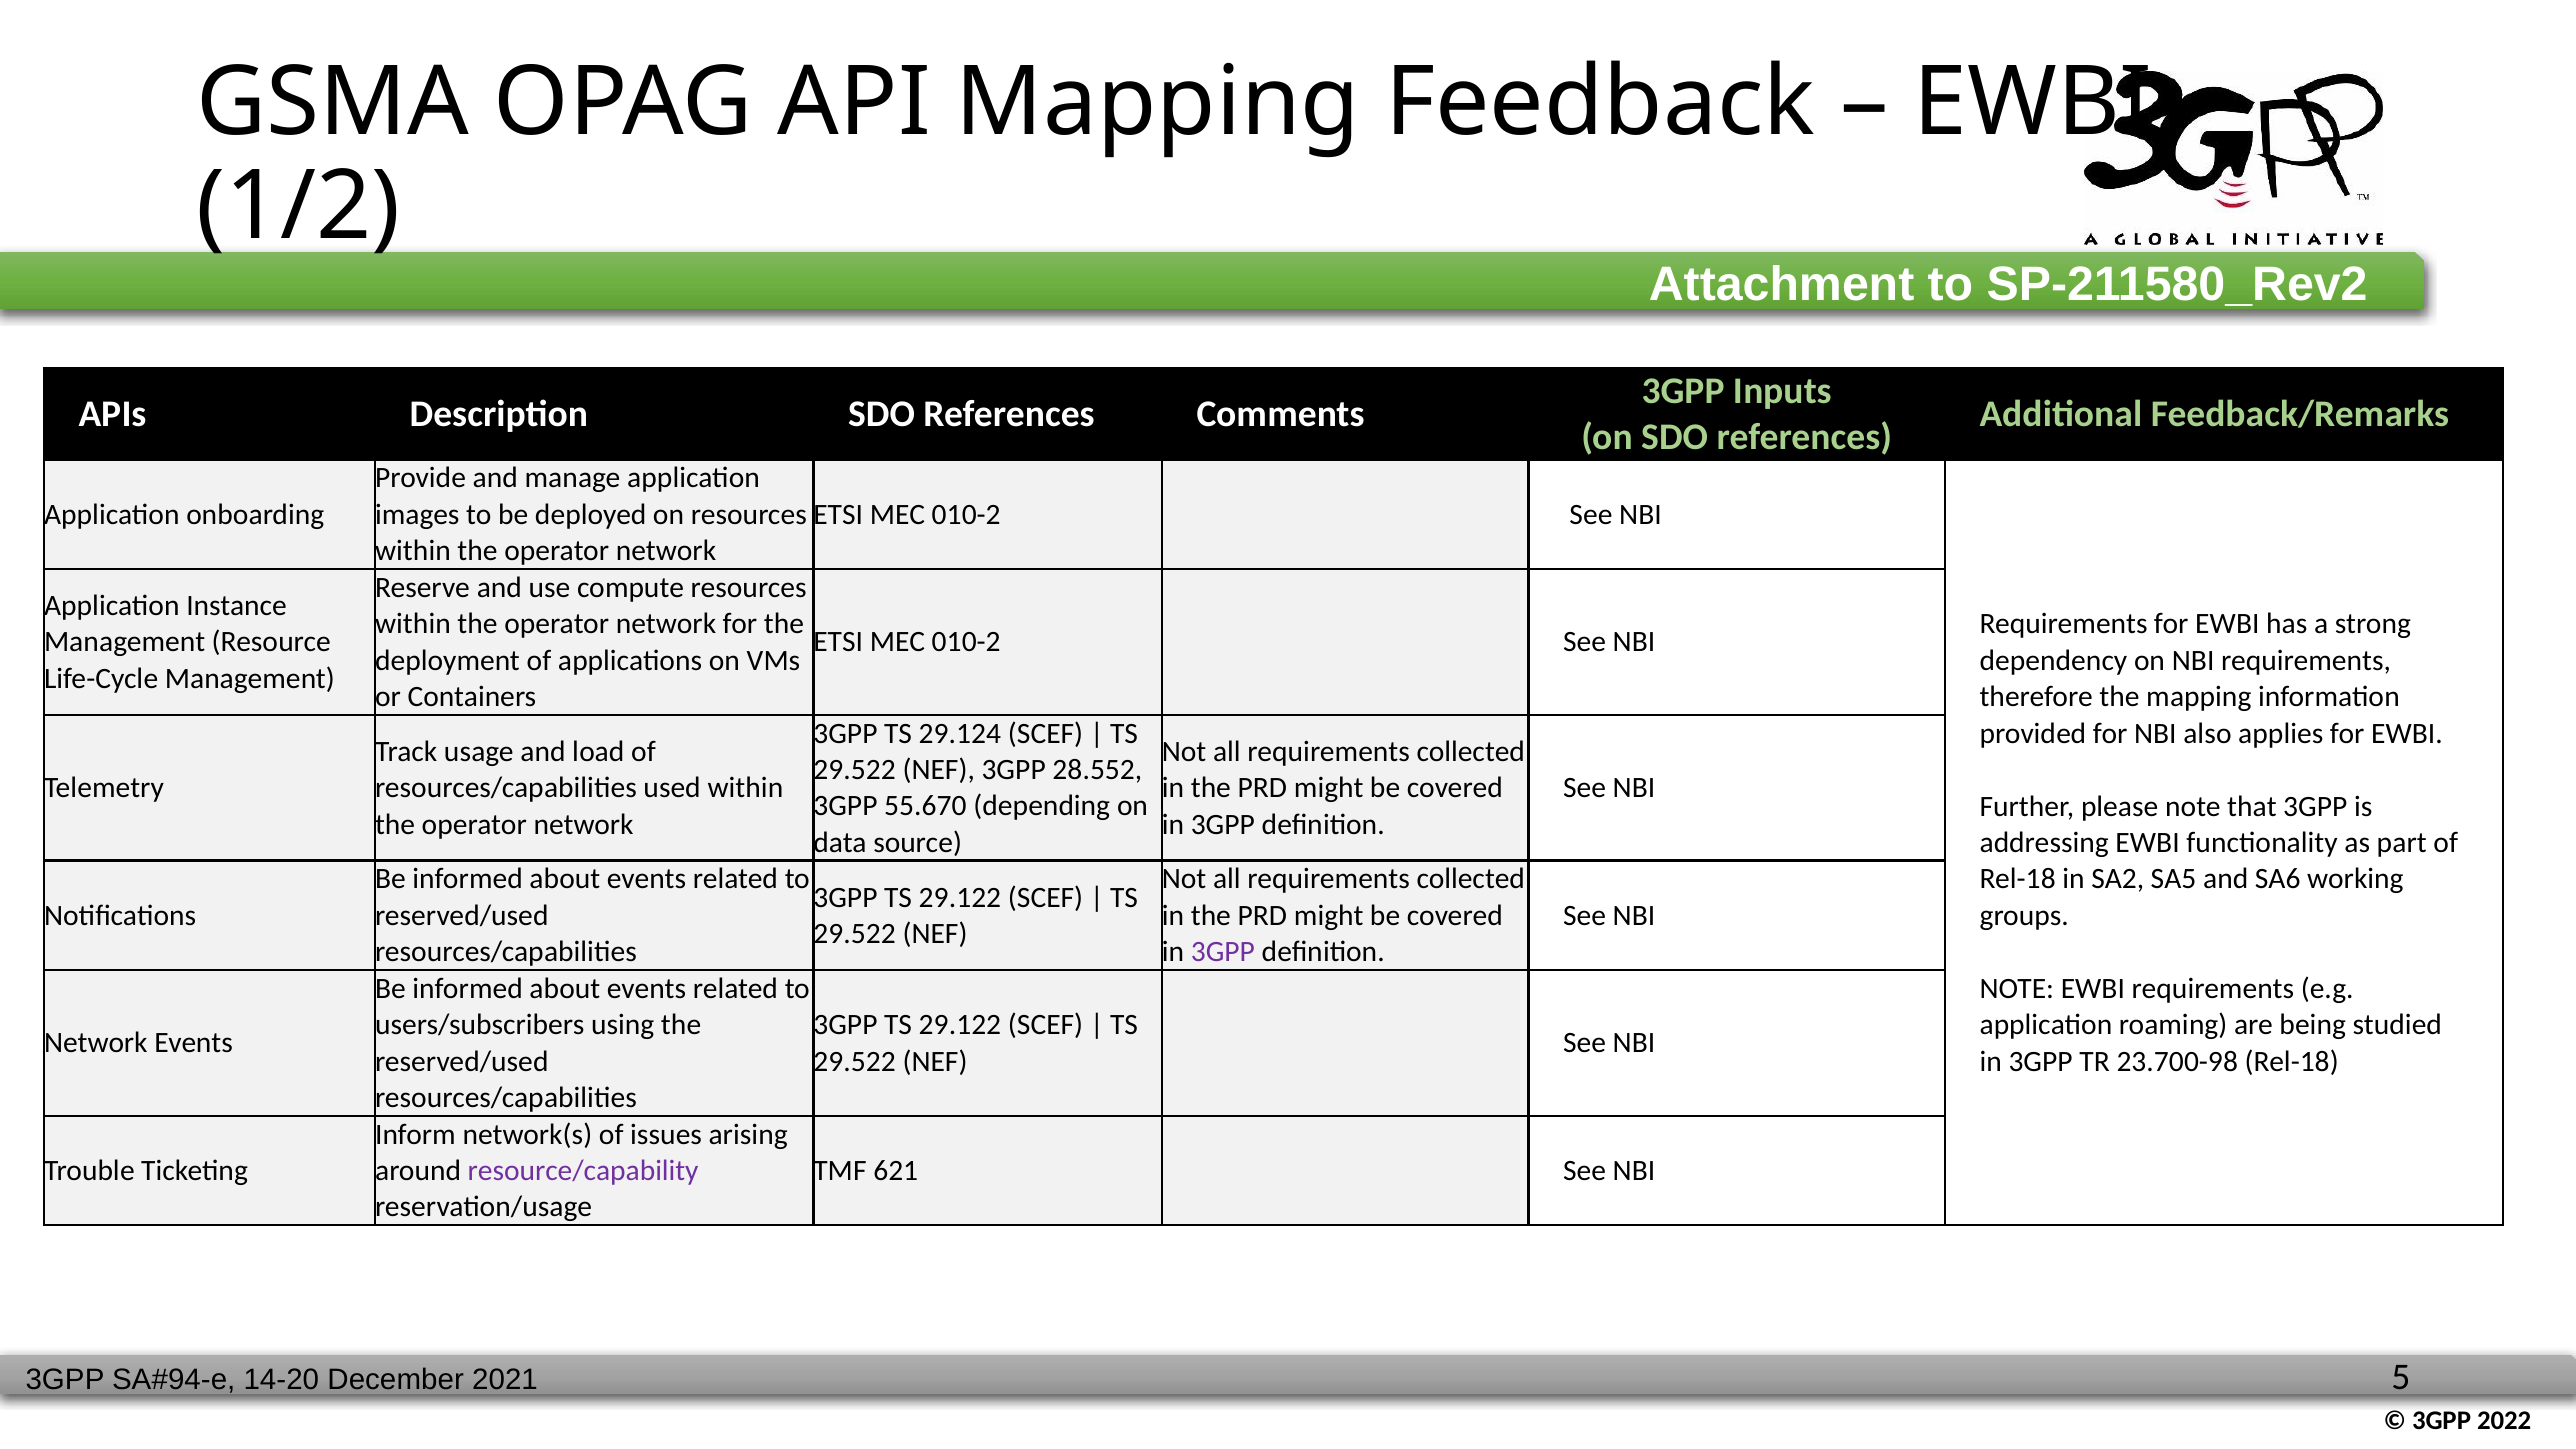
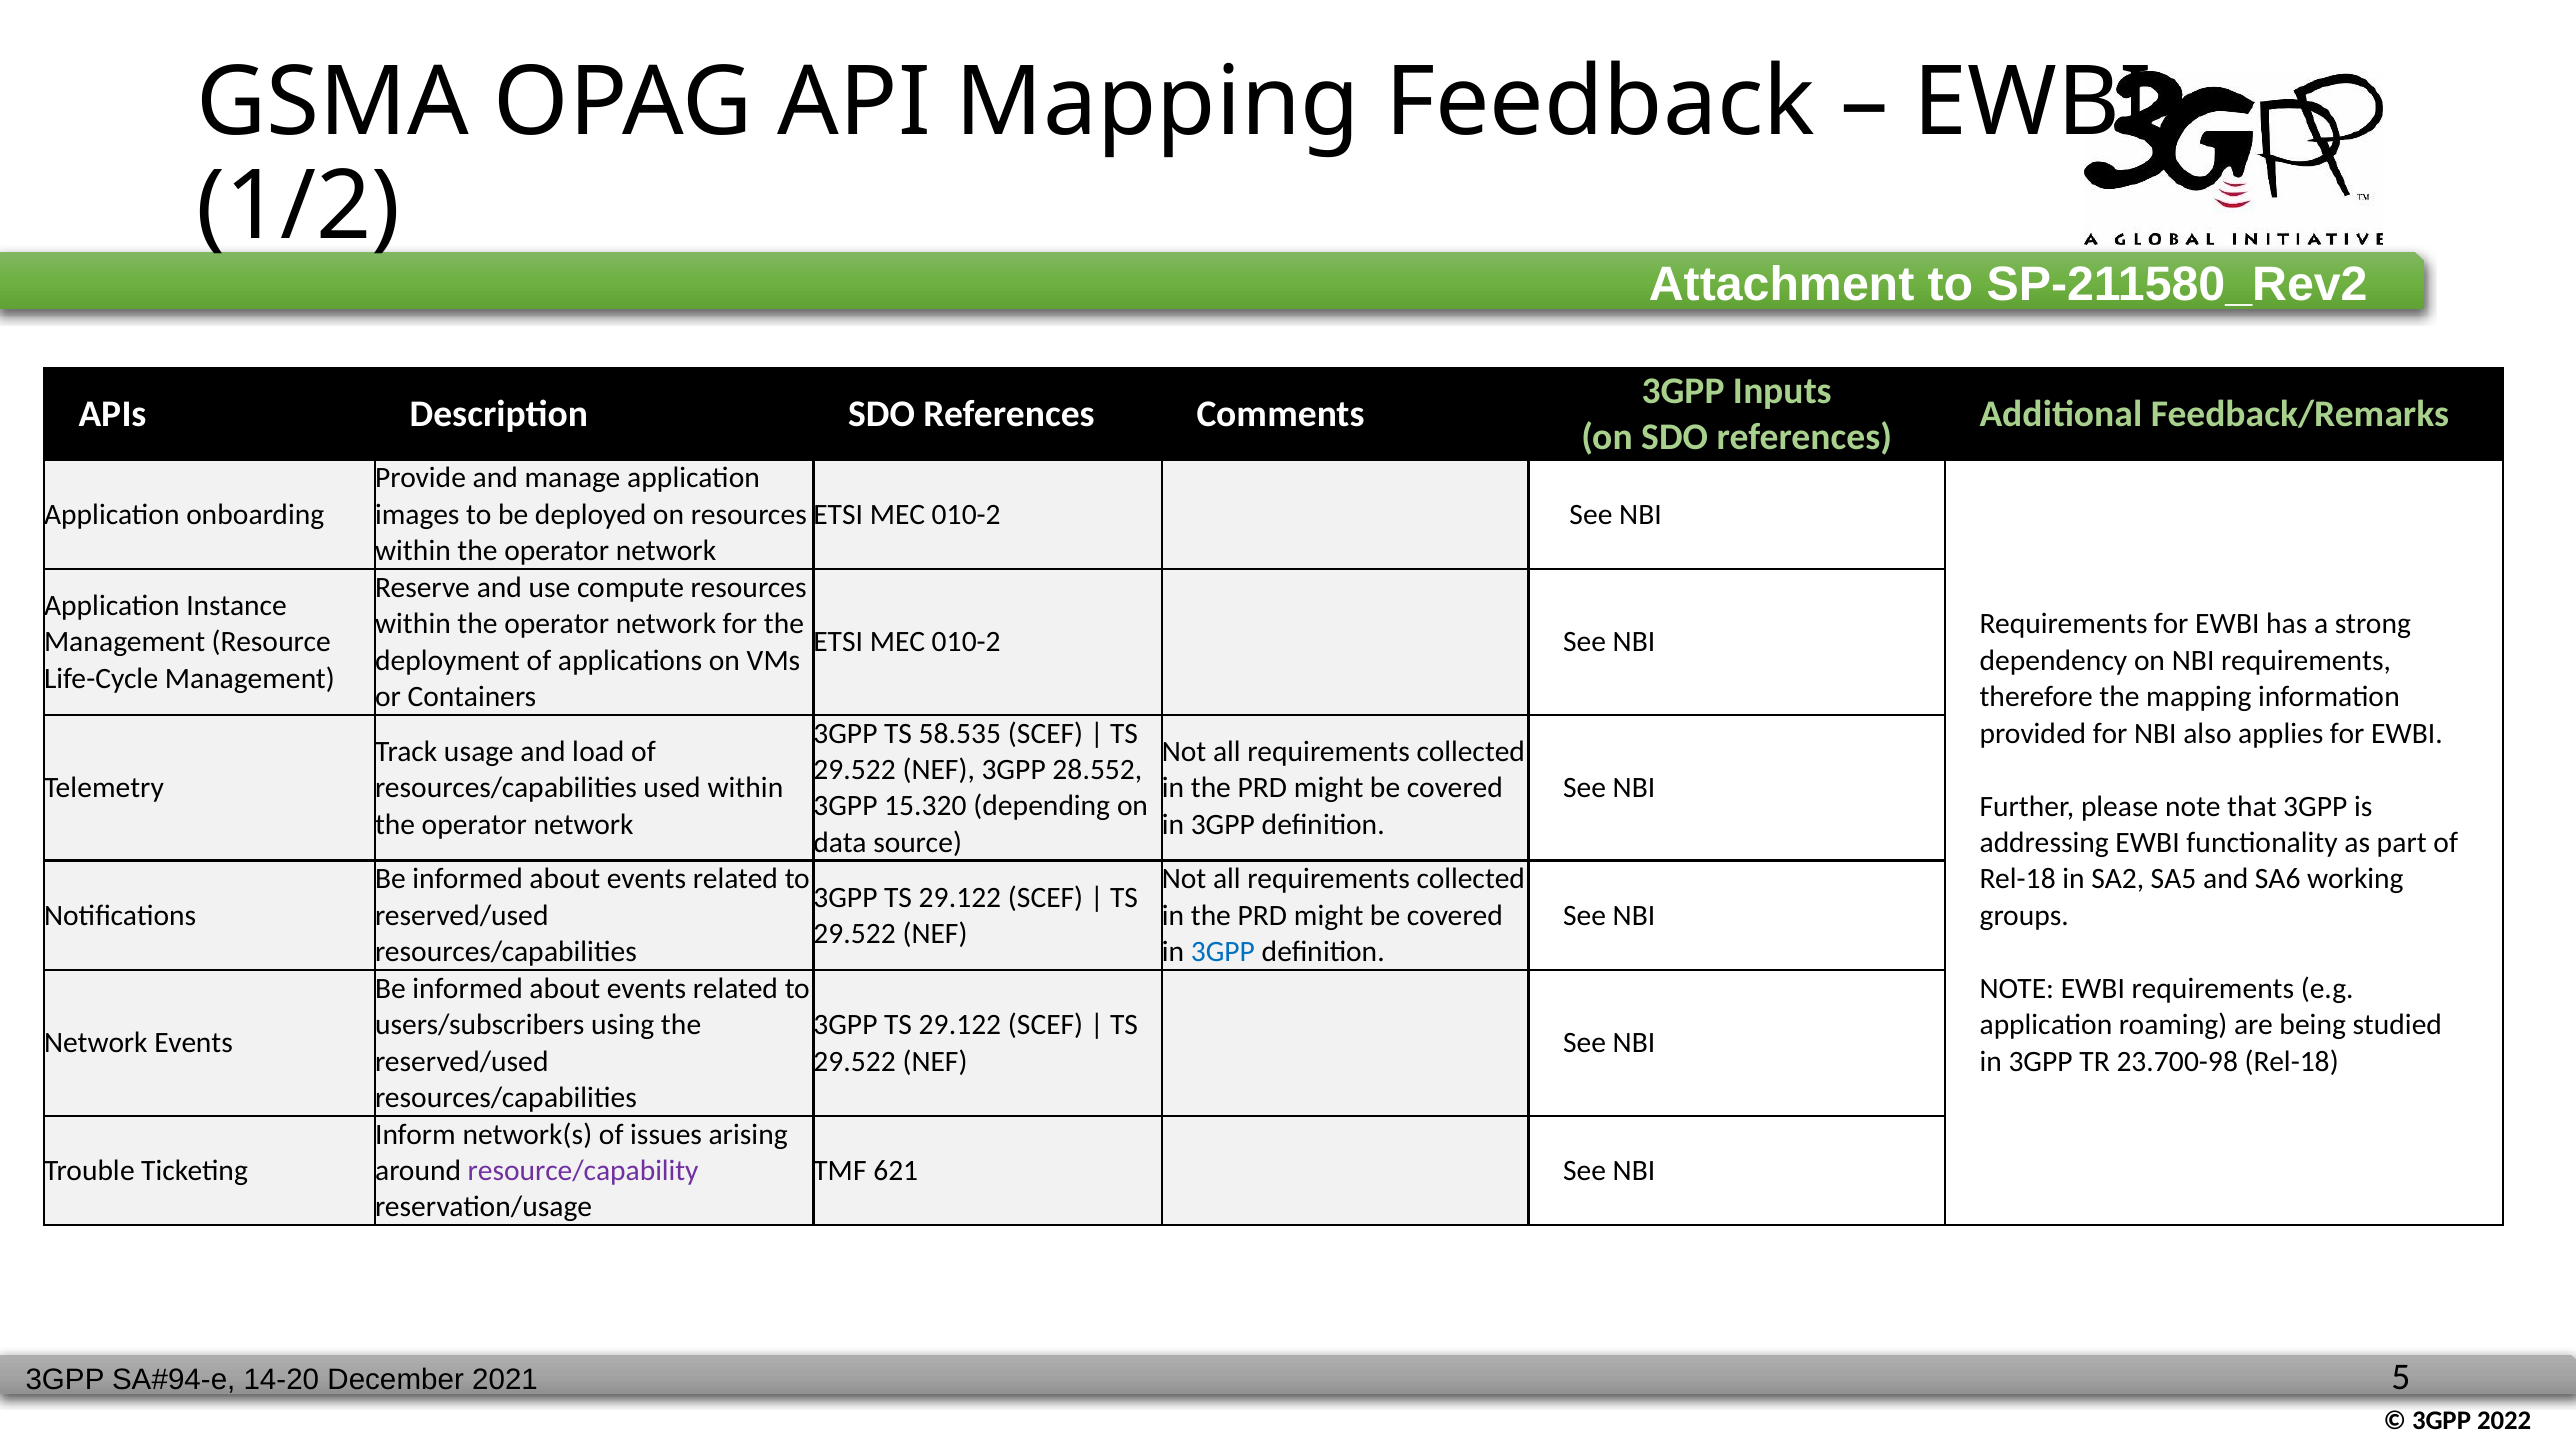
29.124: 29.124 -> 58.535 (960, 733)
55.670: 55.670 -> 15.320 (925, 806)
3GPP colour: purple -> blue (1223, 952)
